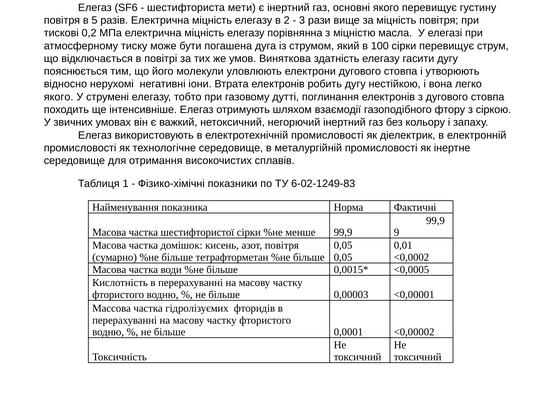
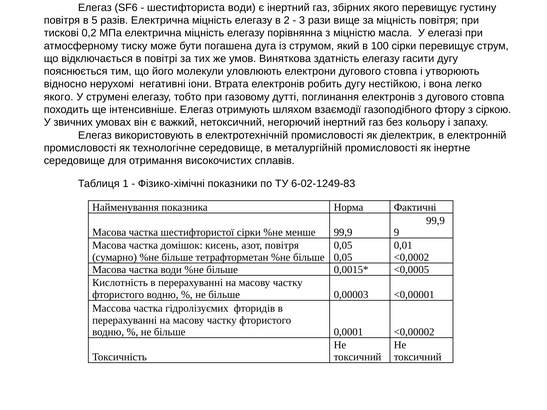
шестифториста мети: мети -> води (242, 8)
основні: основні -> збірних (351, 8)
